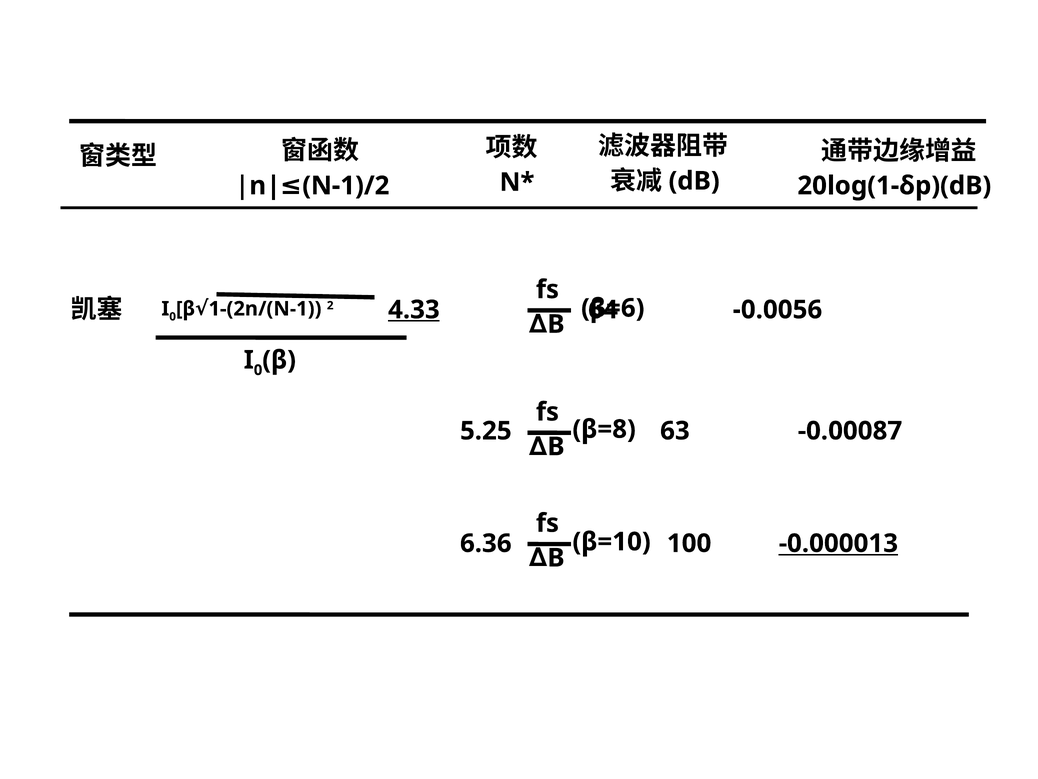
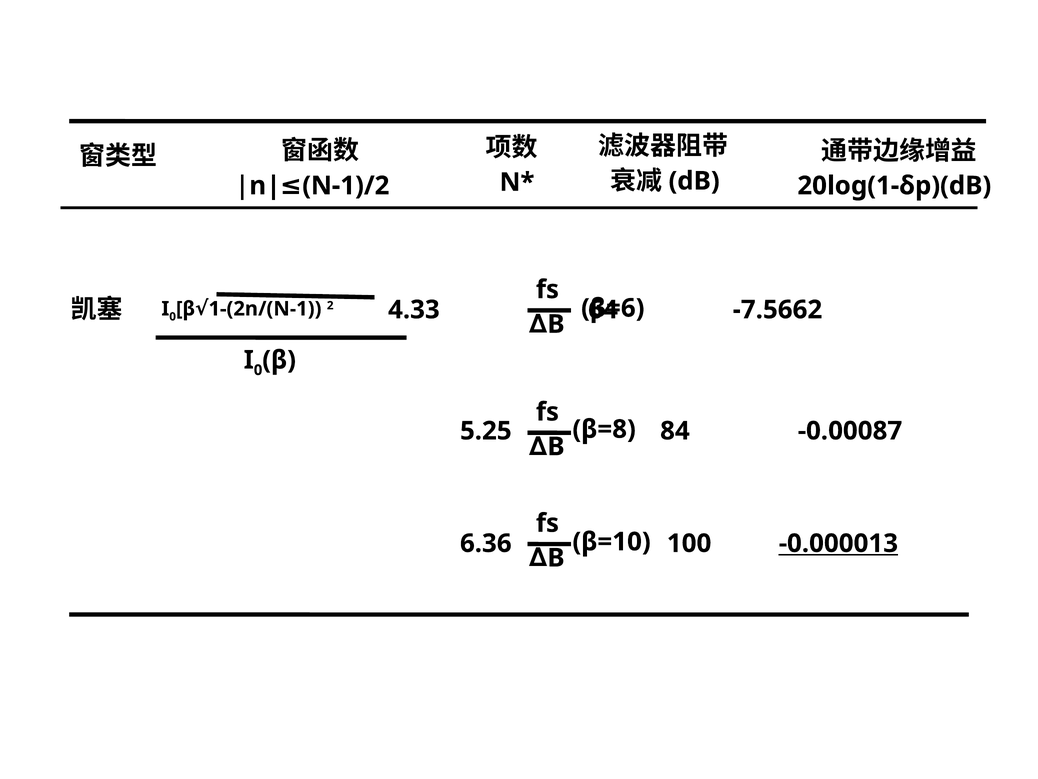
4.33 underline: present -> none (414, 310)
-0.0056: -0.0056 -> -7.5662 (777, 310)
63: 63 -> 84 (675, 431)
